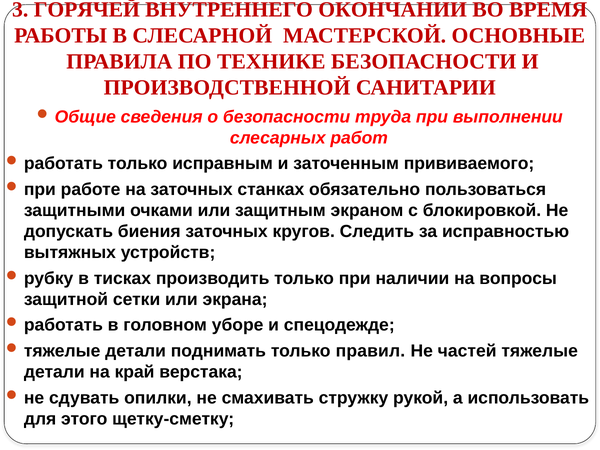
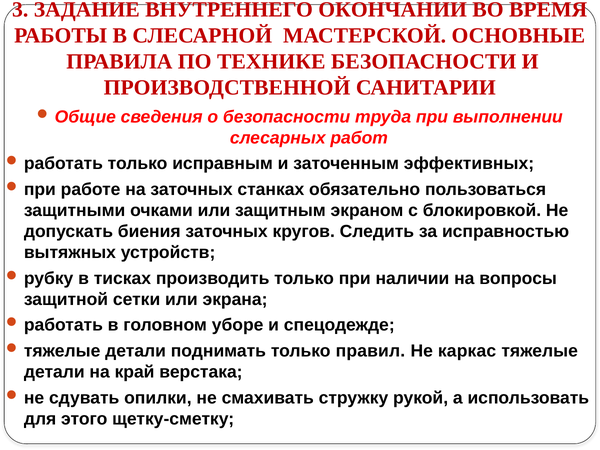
ГОРЯЧЕЙ: ГОРЯЧЕЙ -> ЗАДАНИЕ (87, 10)
прививаемого: прививаемого -> эффективных (469, 164)
частей: частей -> каркас (467, 351)
